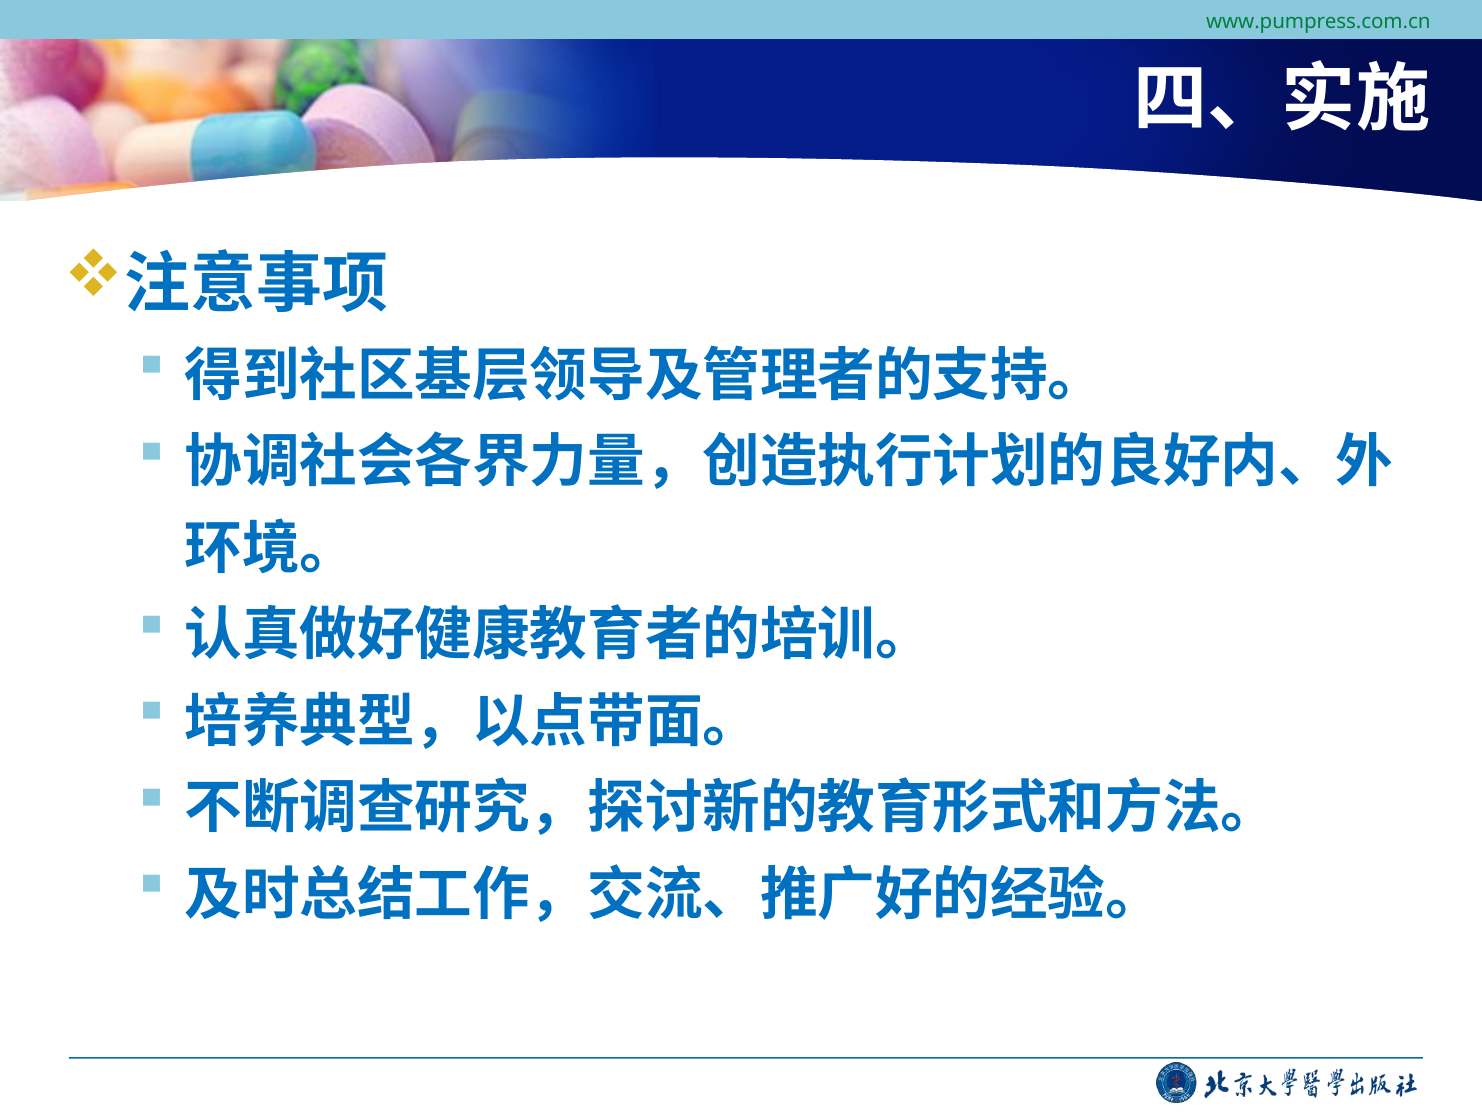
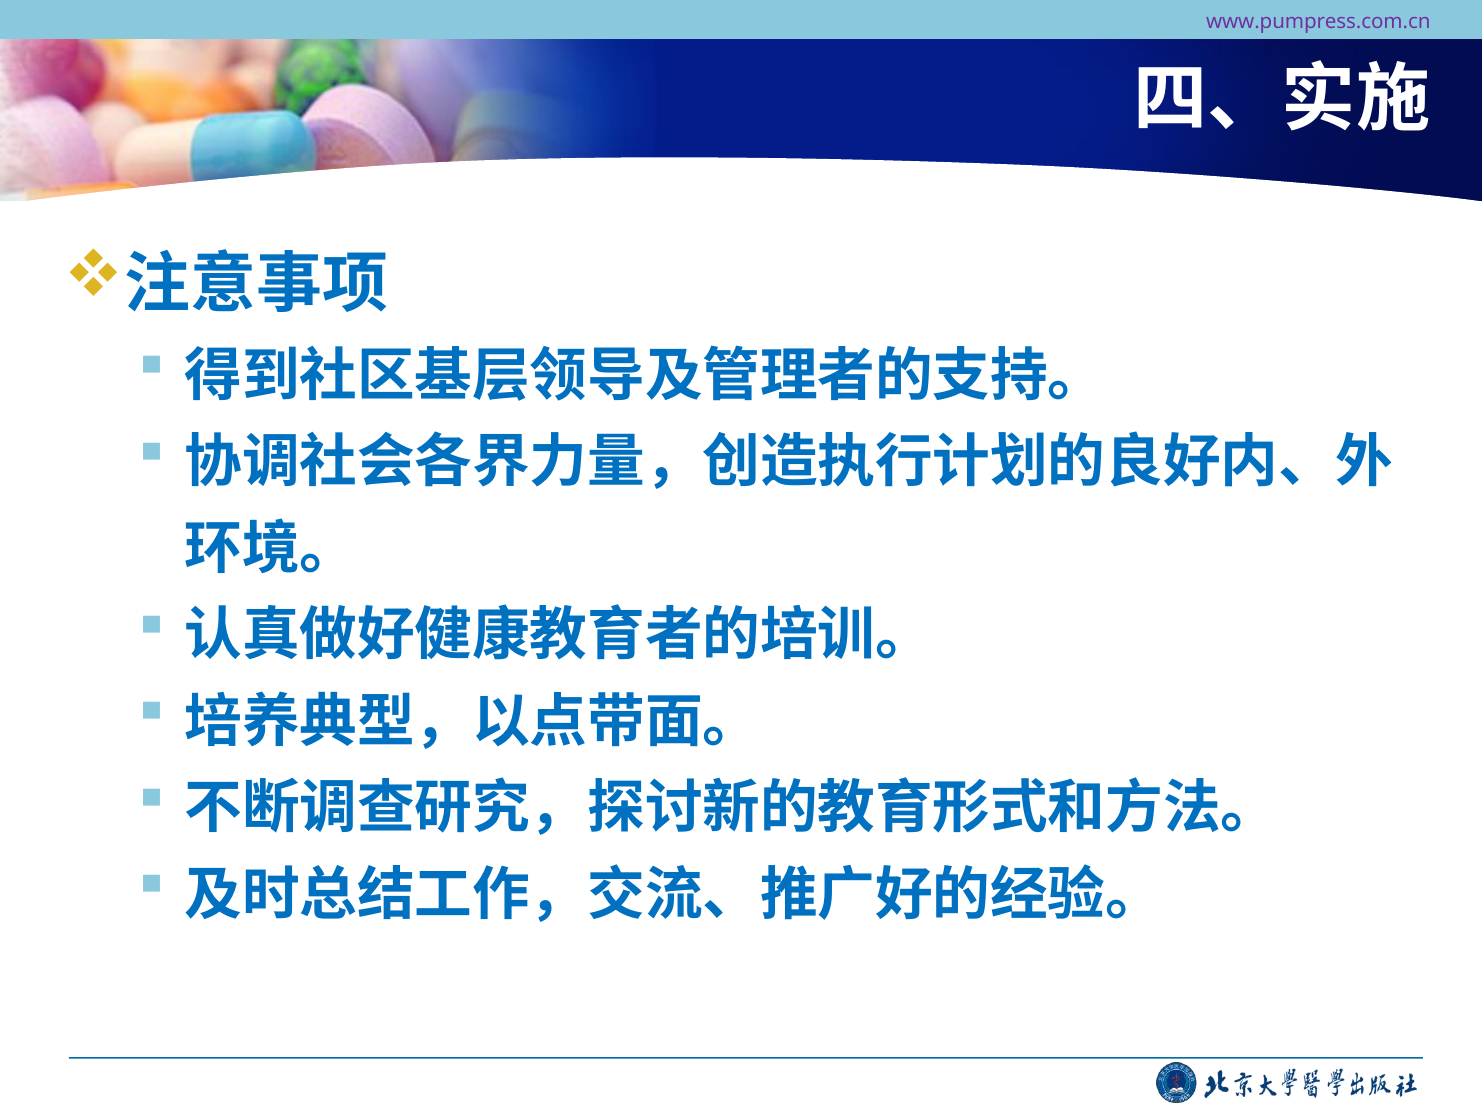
www.pumpress.com.cn colour: green -> purple (1318, 21)
